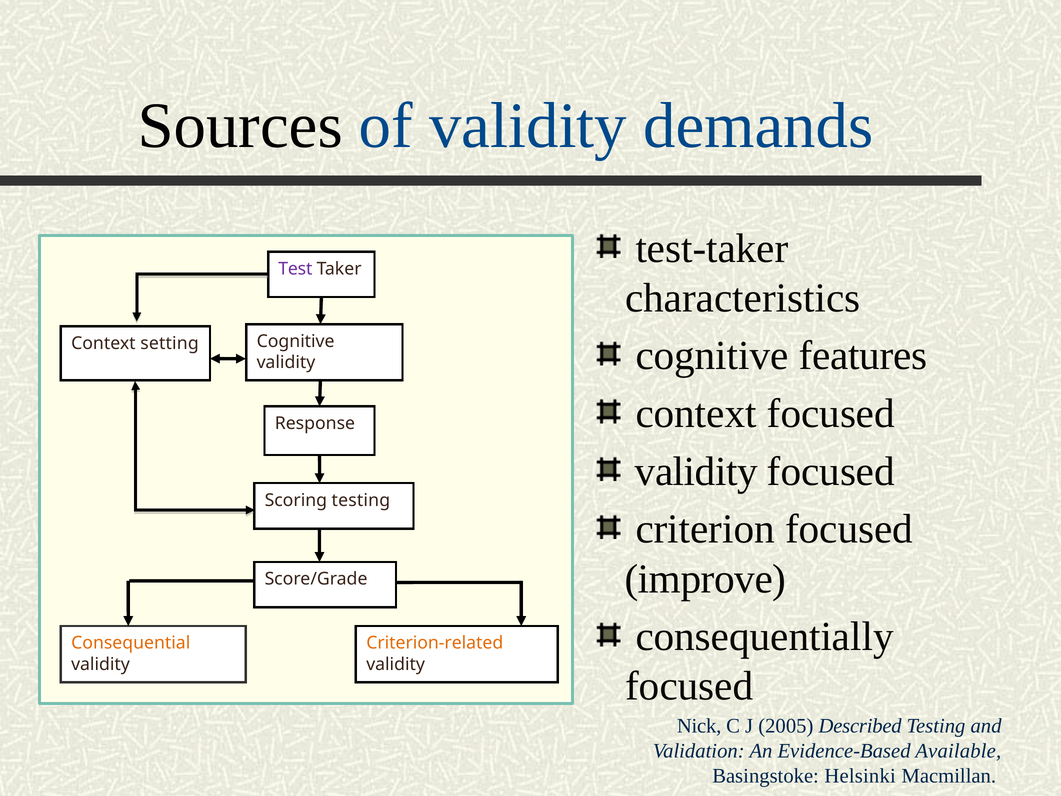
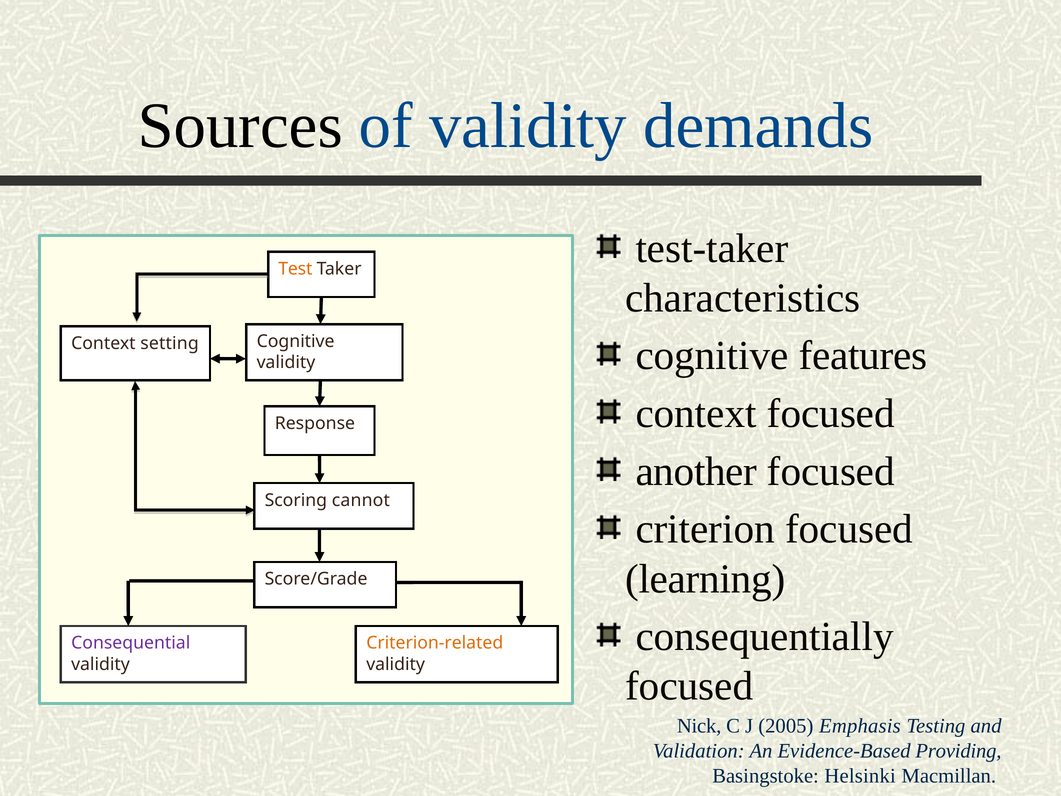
Test colour: purple -> orange (295, 269)
validity: validity -> another (696, 471)
Scoring testing: testing -> cannot (361, 500)
improve: improve -> learning (705, 579)
Consequential colour: orange -> purple (131, 643)
Described: Described -> Emphasis (860, 726)
Available: Available -> Providing (958, 751)
